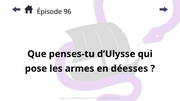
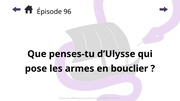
déesses: déesses -> bouclier (129, 69)
